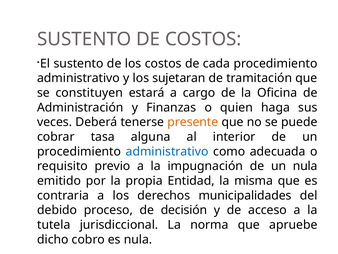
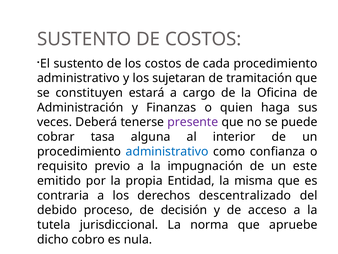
presente colour: orange -> purple (193, 122)
adecuada: adecuada -> confianza (278, 151)
un nula: nula -> este (305, 166)
municipalidades: municipalidades -> descentralizado (245, 195)
